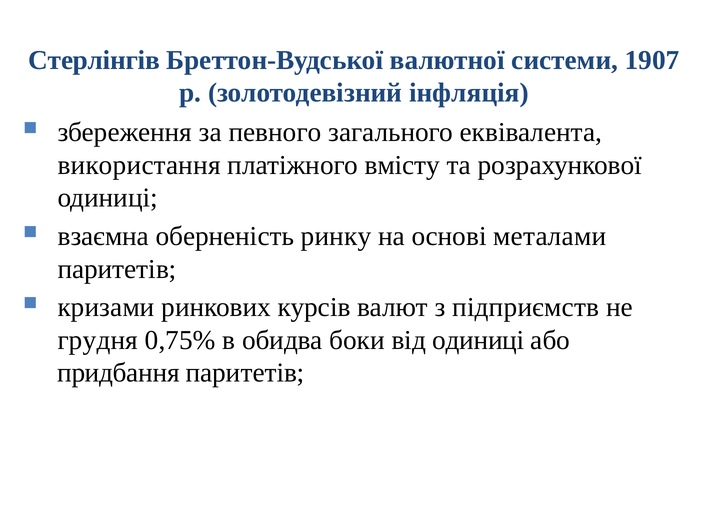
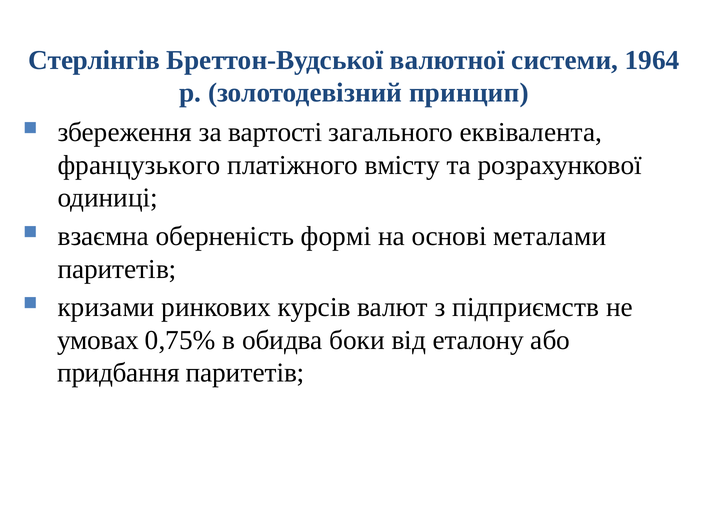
1907: 1907 -> 1964 (652, 60)
інфляція: інфляція -> принцип (469, 93)
певного: певного -> вартості (275, 132)
використання: використання -> французького (139, 165)
ринку: ринку -> формі (336, 236)
грудня: грудня -> умовах (98, 340)
від одиниці: одиниці -> еталону (478, 340)
